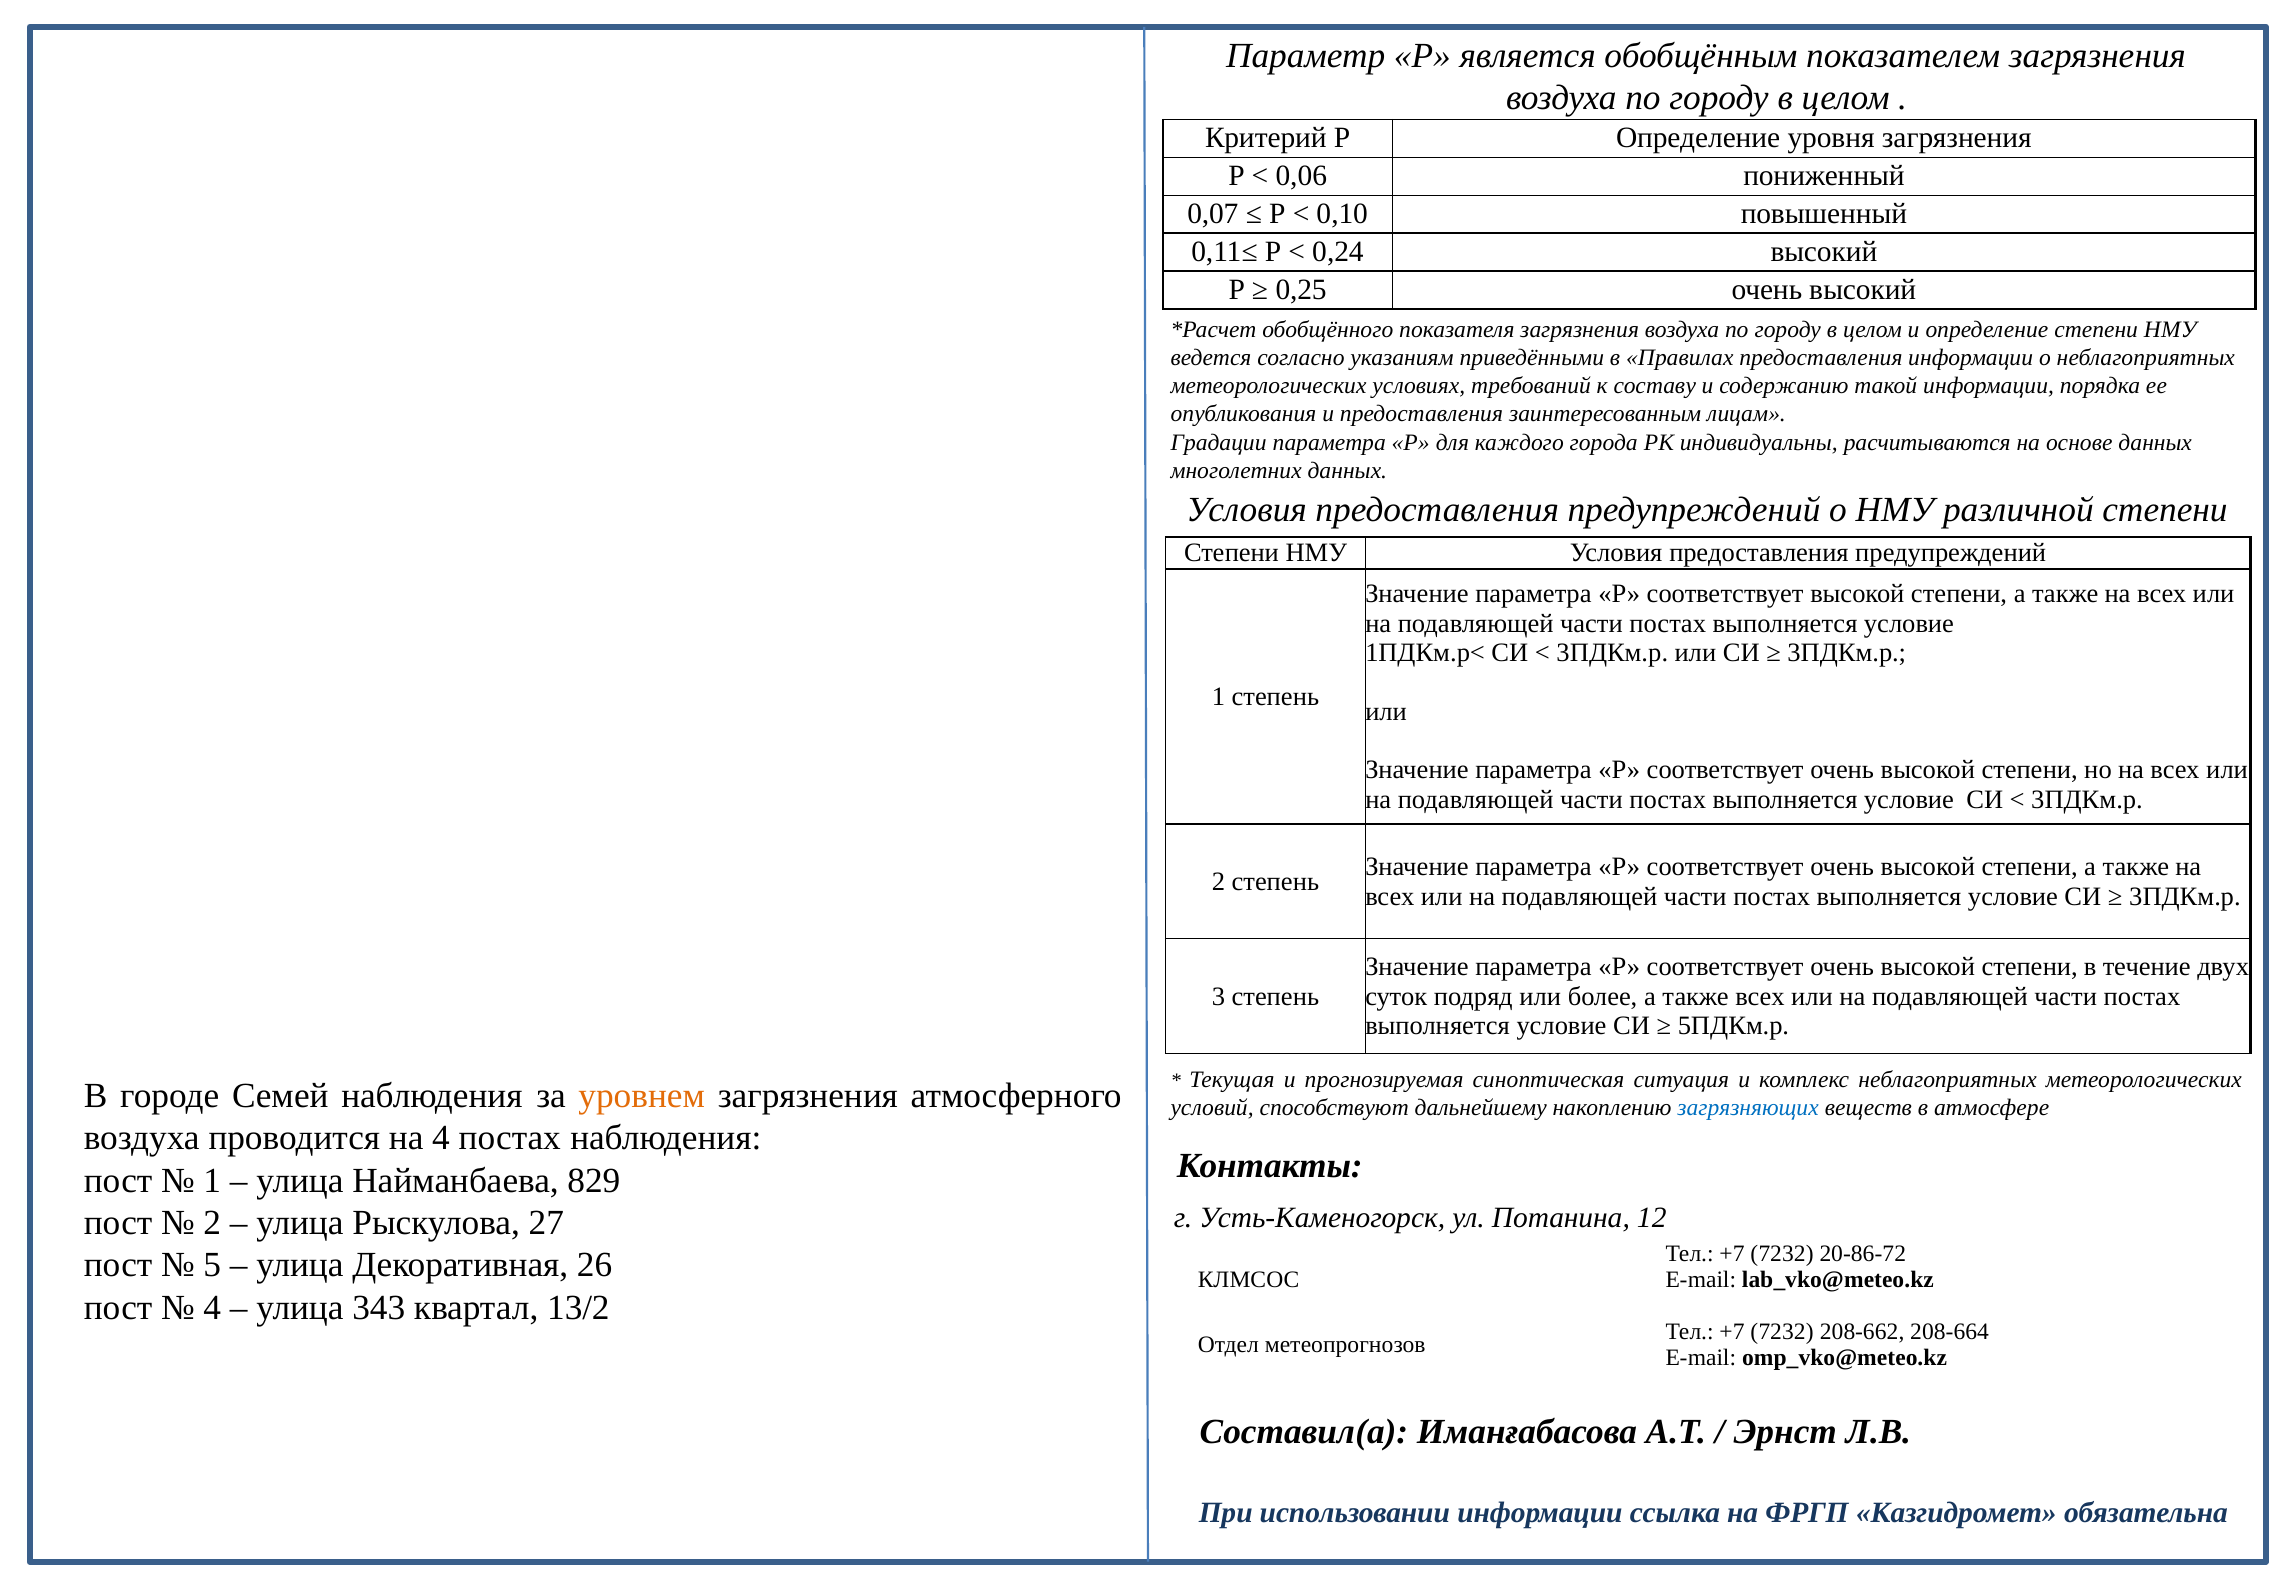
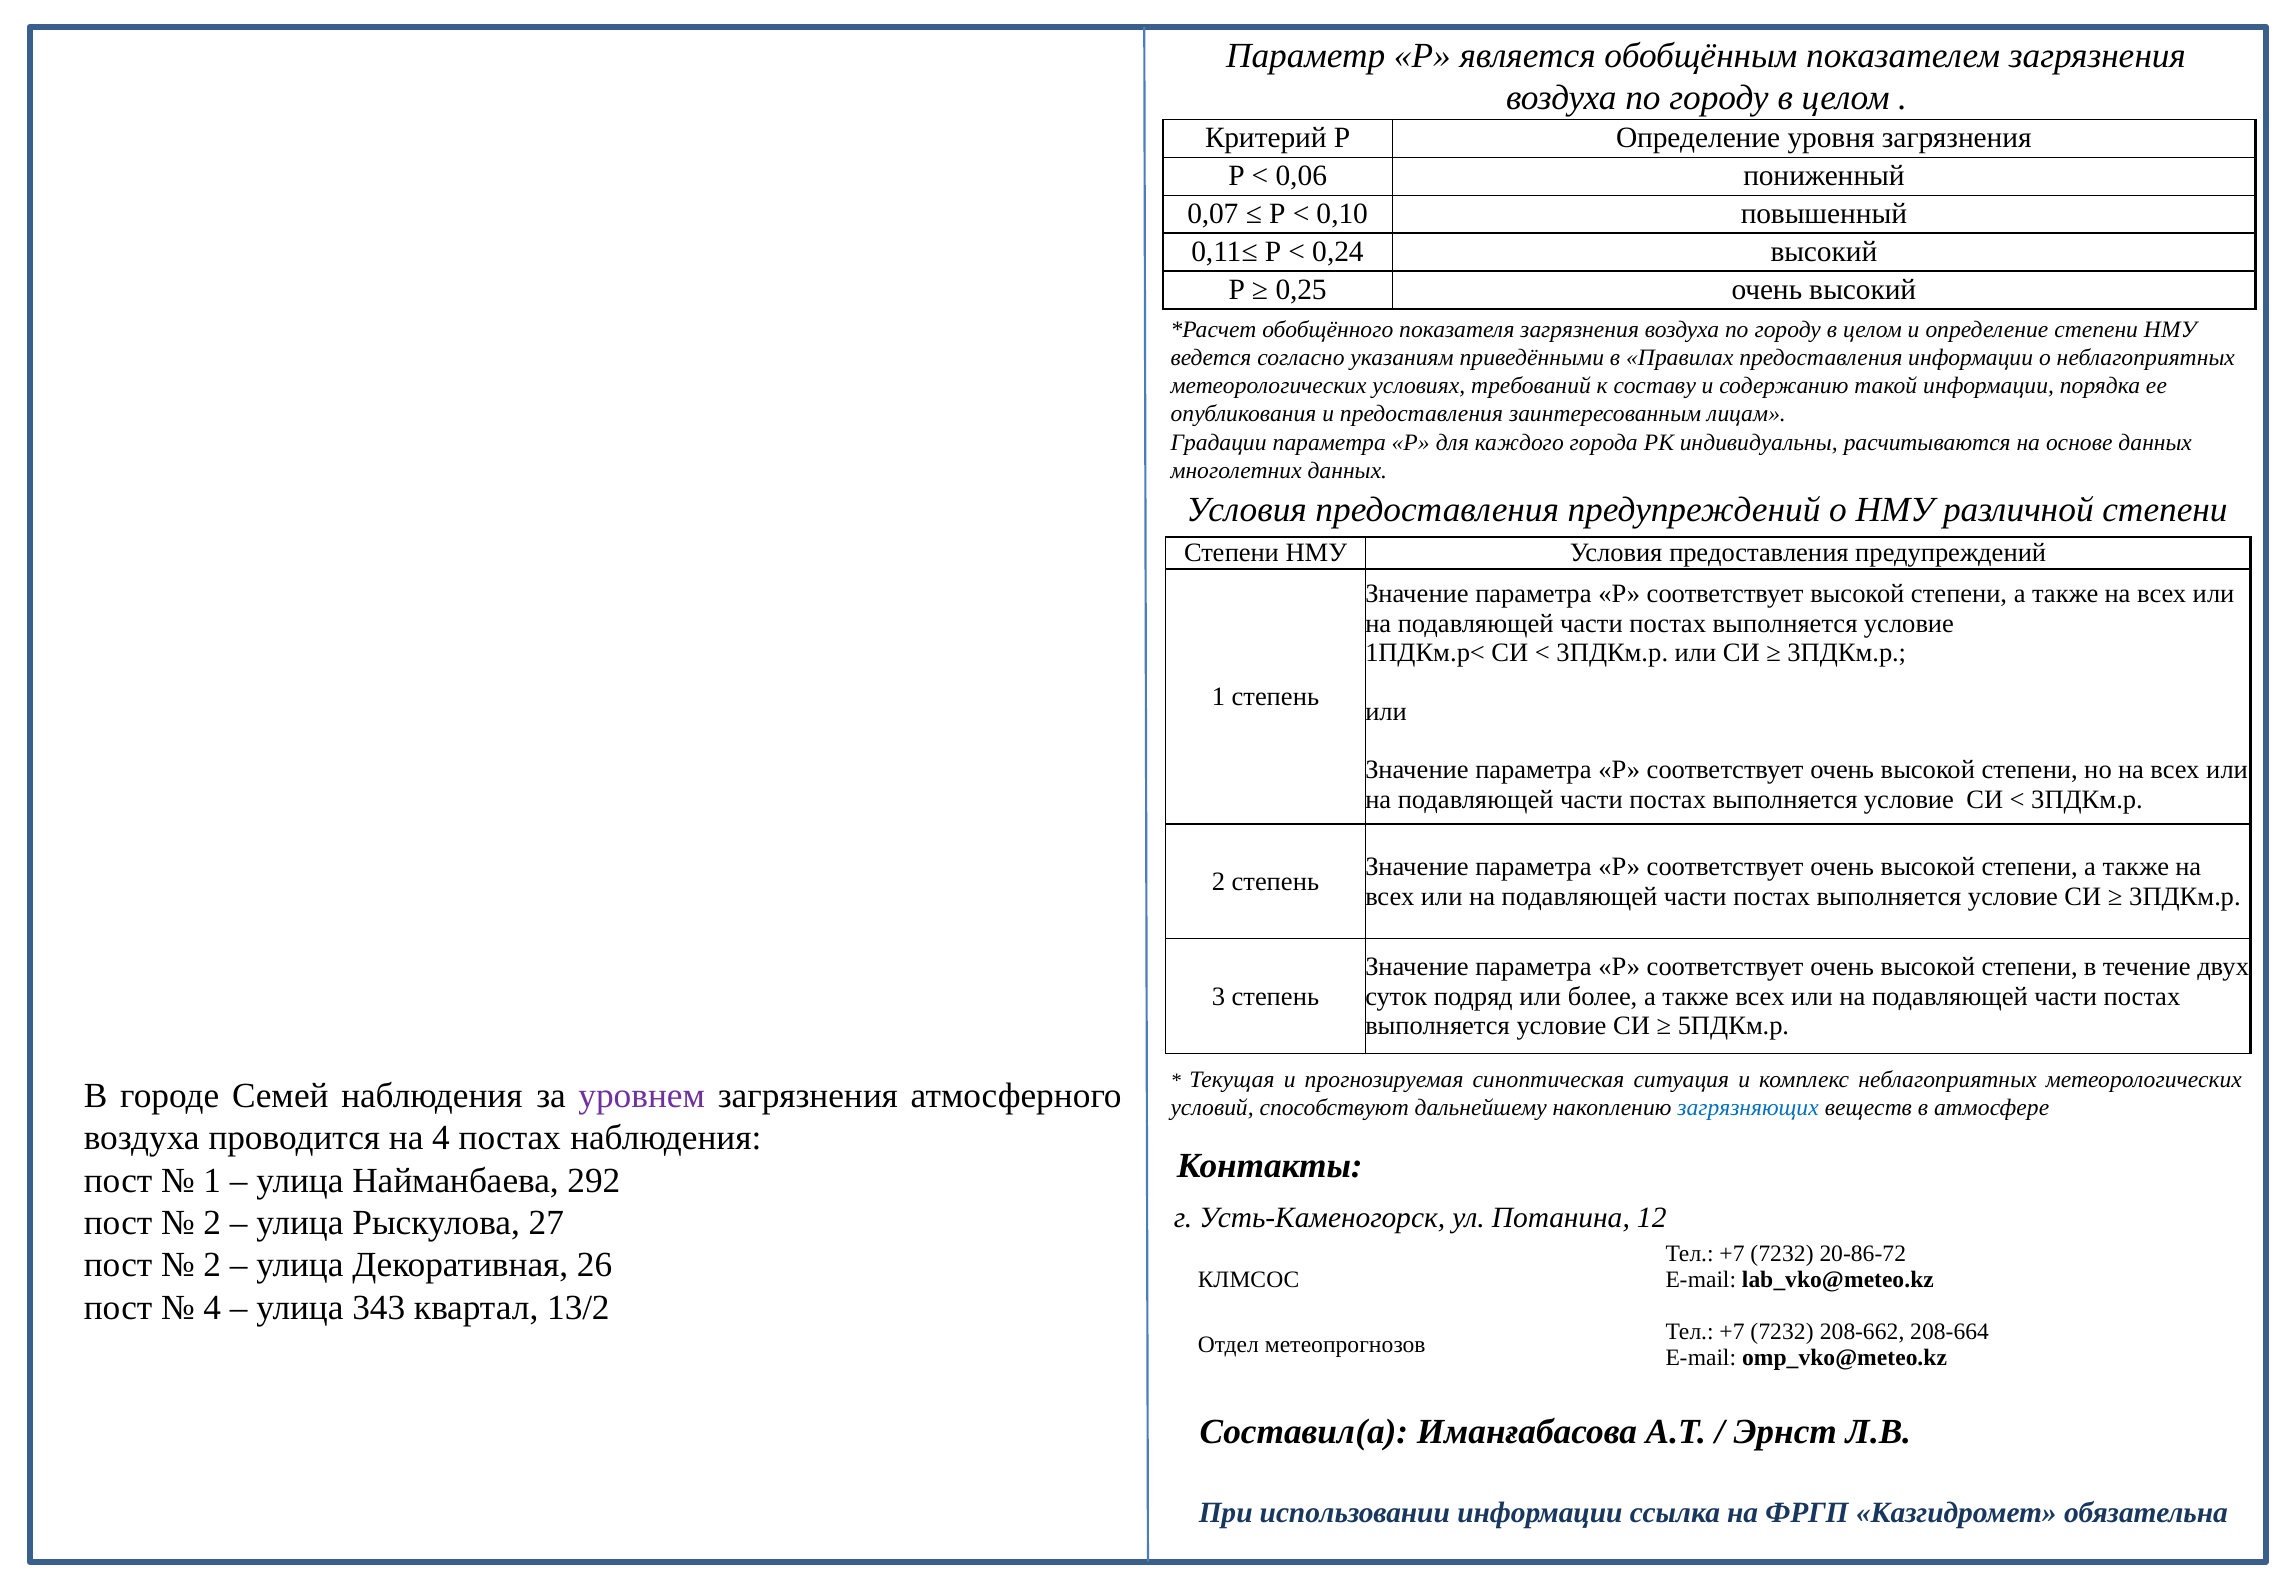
уровнем colour: orange -> purple (642, 1096)
829: 829 -> 292 (594, 1181)
5: 5 -> 2 (212, 1266)
